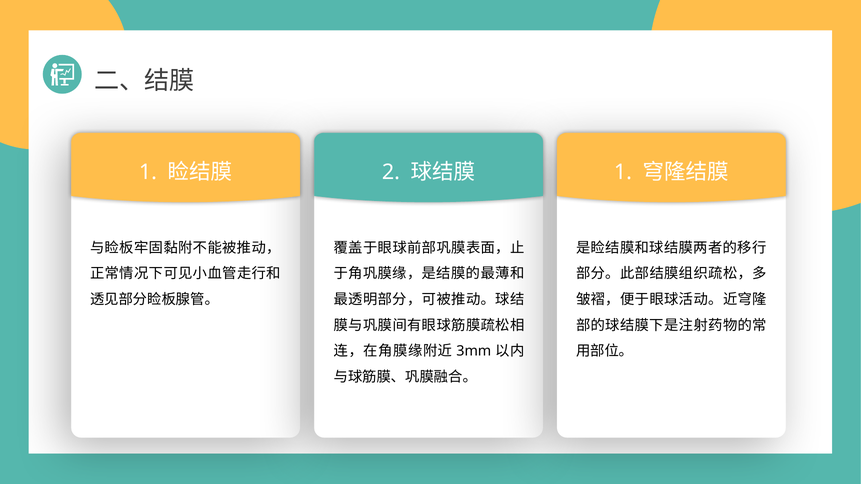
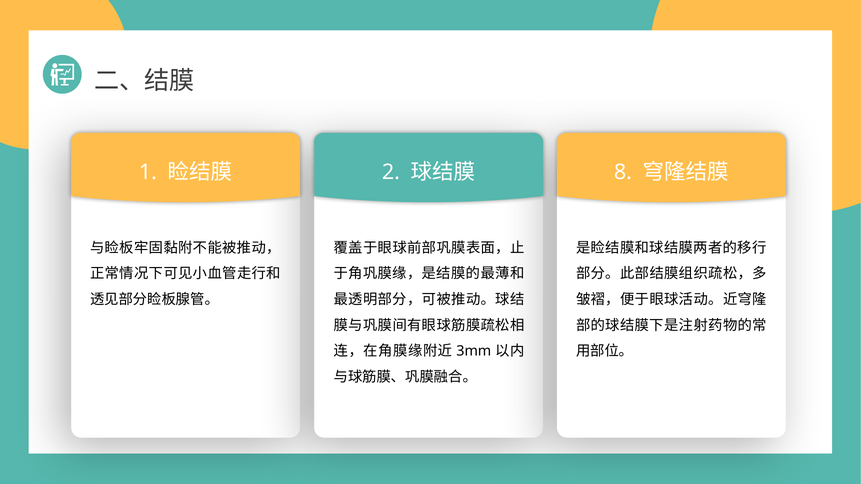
1: 1 -> 8 (623, 172)
